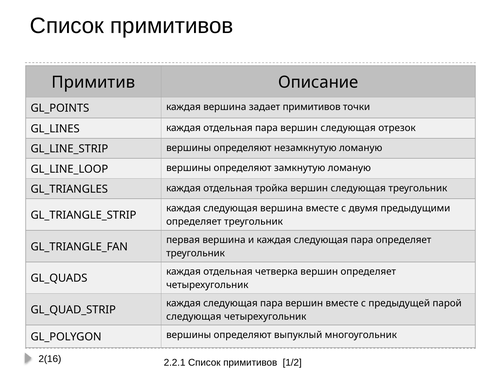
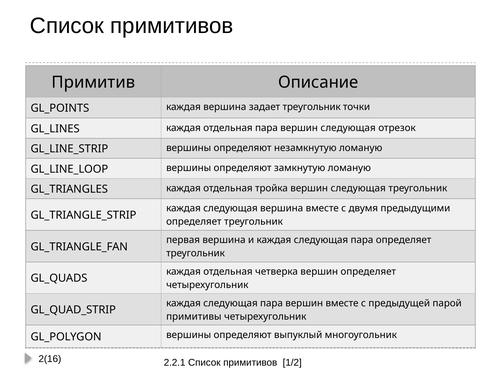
задает примитивов: примитивов -> треугольник (312, 107)
следующая: следующая -> примитивы (194, 316)
